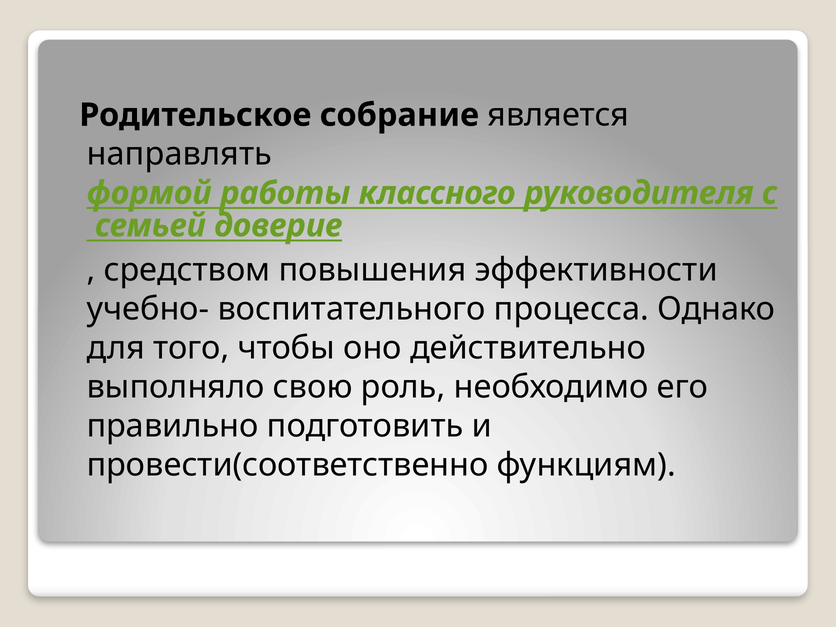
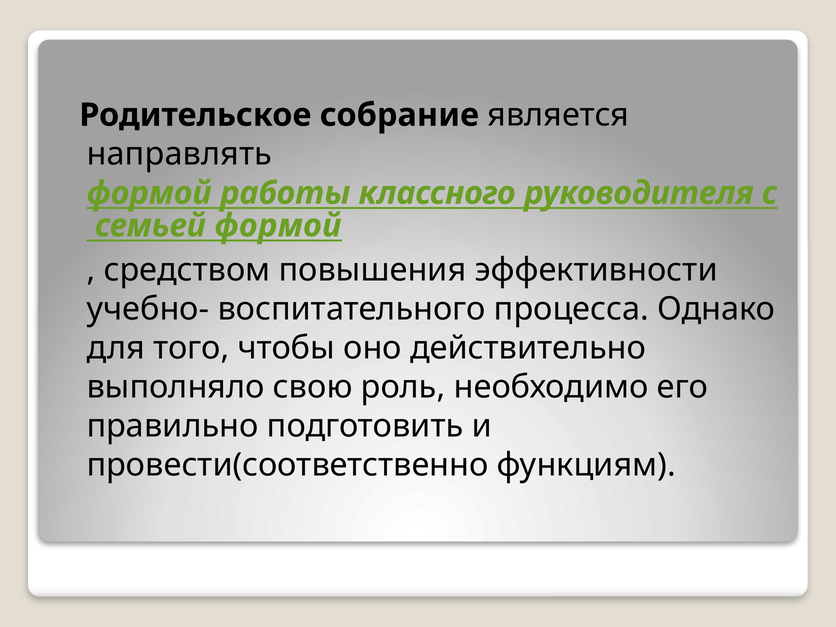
семьей доверие: доверие -> формой (278, 226)
